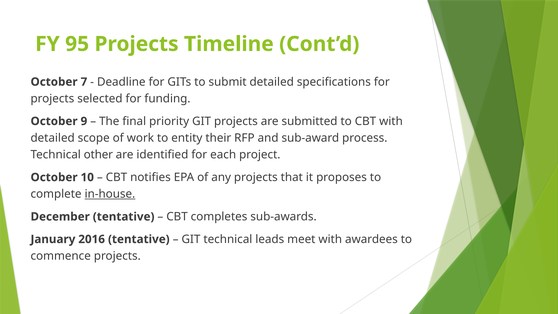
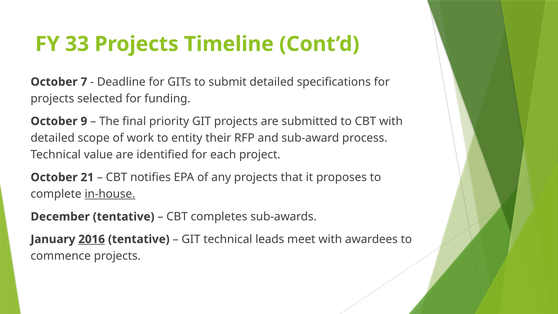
95: 95 -> 33 (77, 44)
other: other -> value (98, 155)
10: 10 -> 21 (87, 177)
2016 underline: none -> present (92, 239)
